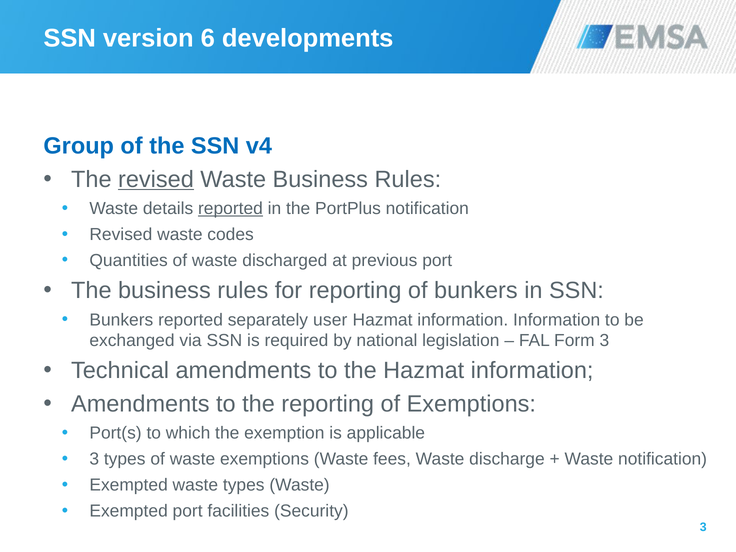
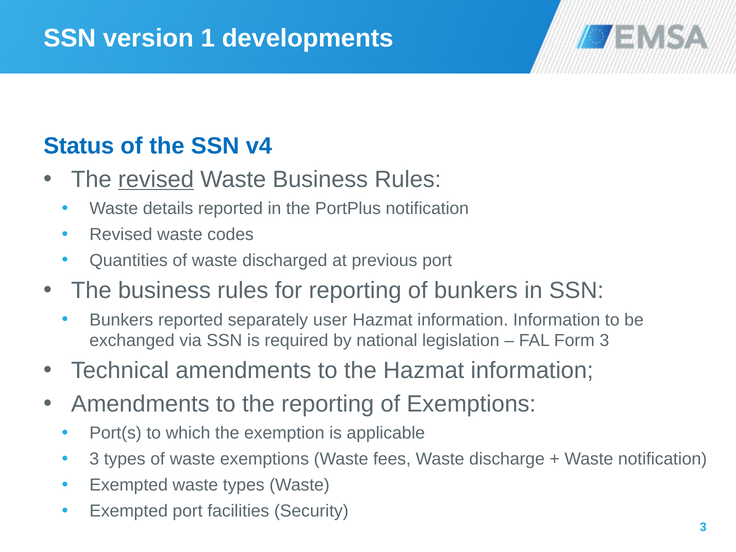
6: 6 -> 1 (208, 38)
Group: Group -> Status (79, 146)
reported underline: present -> none (230, 209)
